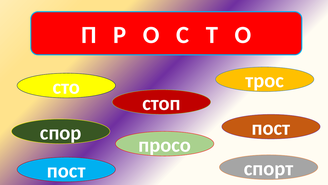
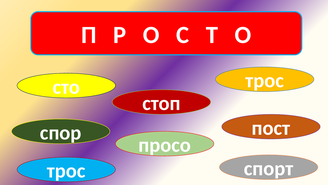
пост: пост -> трос (66, 170)
